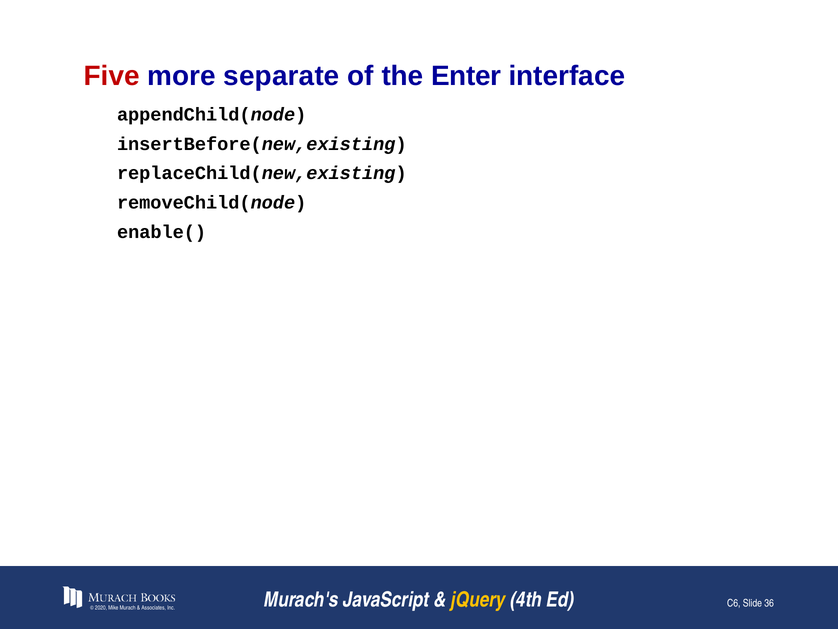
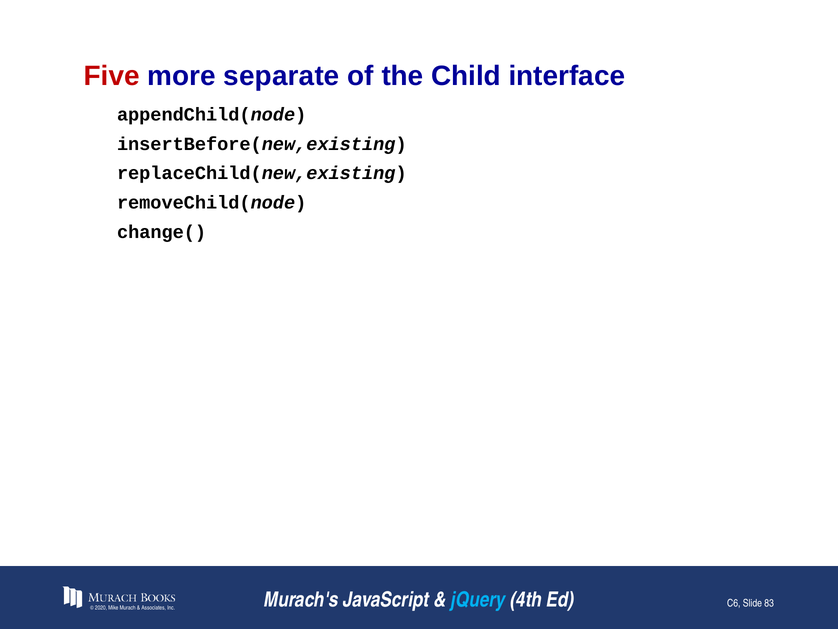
Enter: Enter -> Child (466, 76)
enable(: enable( -> change( (162, 232)
jQuery colour: yellow -> light blue (478, 599)
36: 36 -> 83 (769, 603)
